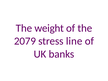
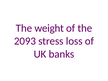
2079: 2079 -> 2093 (25, 41)
line: line -> loss (74, 41)
